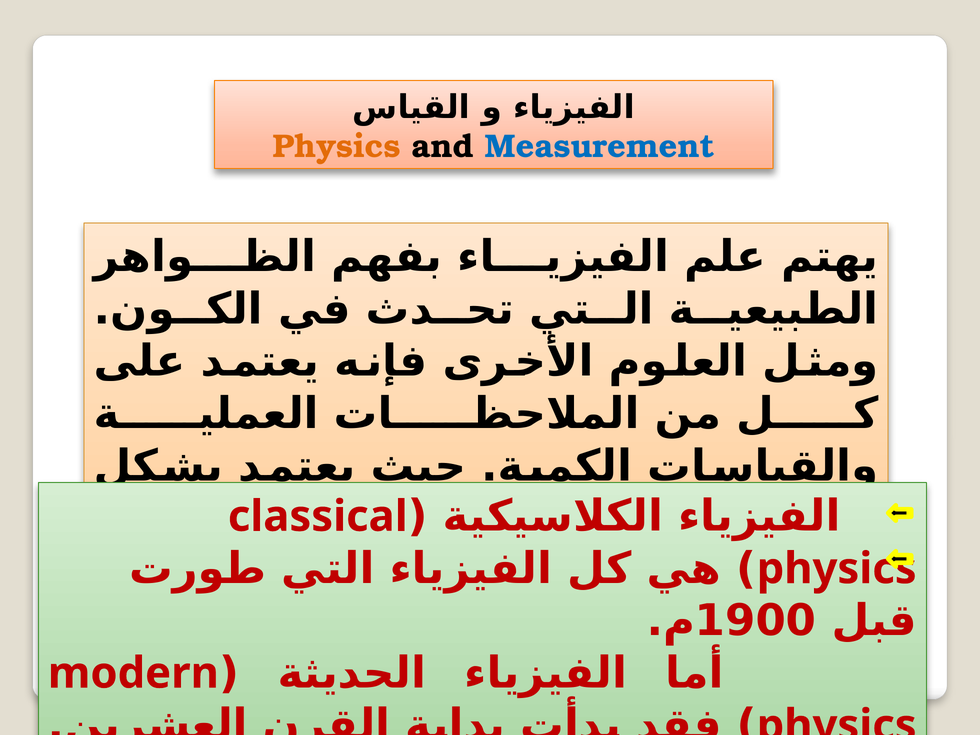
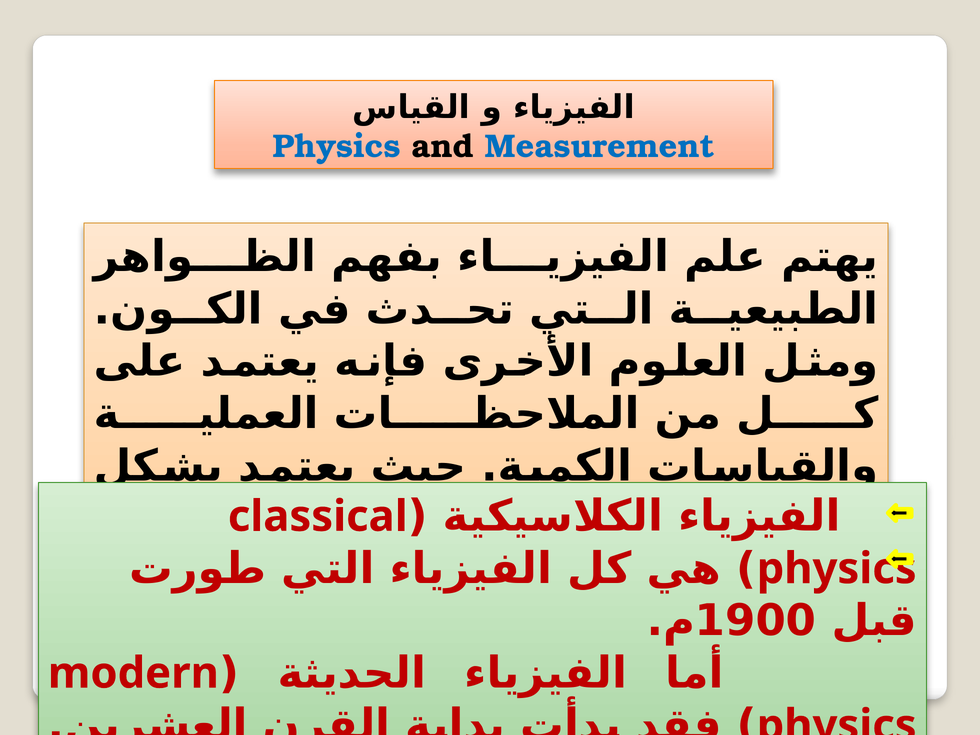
Physics colour: orange -> blue (337, 147)
